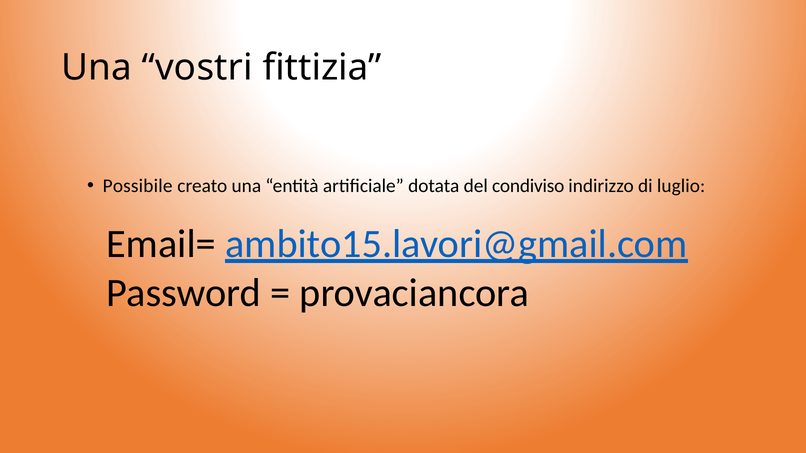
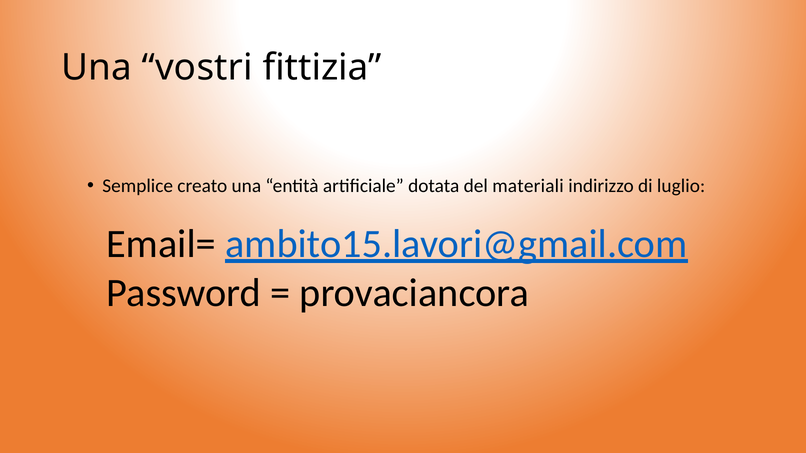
Possibile: Possibile -> Semplice (138, 186)
condiviso: condiviso -> materiali (528, 186)
